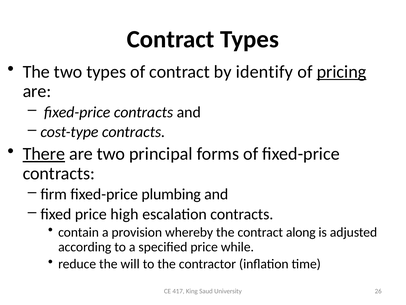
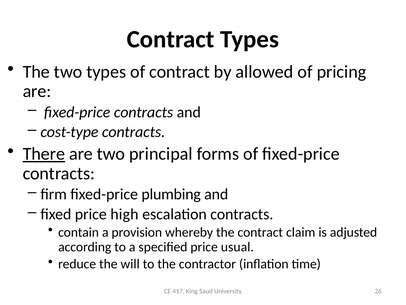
identify: identify -> allowed (265, 72)
pricing underline: present -> none (342, 72)
along: along -> claim (301, 232)
while: while -> usual (237, 247)
